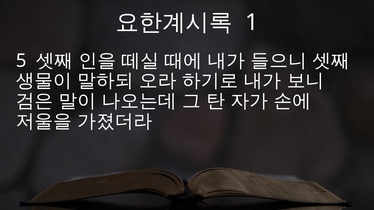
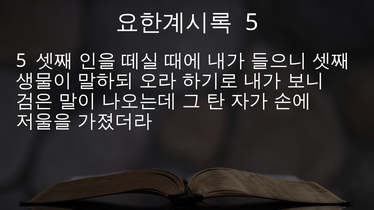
1: 1 -> 5 (252, 23)
